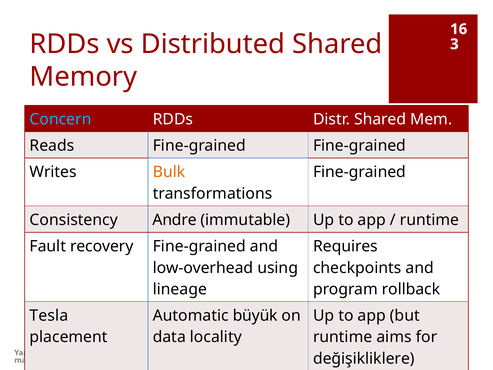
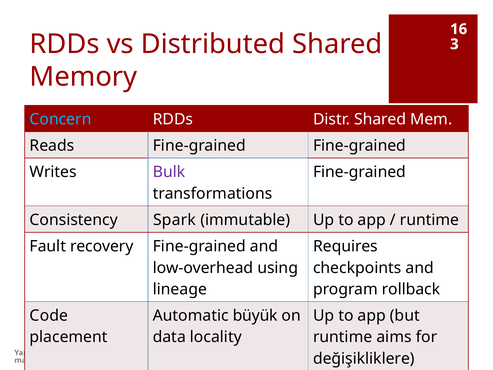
Bulk colour: orange -> purple (169, 172)
Andre: Andre -> Spark (174, 220)
Tesla: Tesla -> Code (49, 315)
